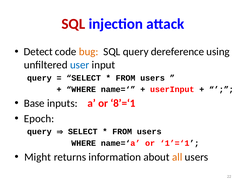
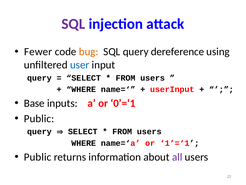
SQL colour: red -> purple (73, 24)
Detect: Detect -> Fewer (38, 52)
8’=‘1: 8’=‘1 -> 0’=‘1 (123, 103)
Epoch: Epoch -> Public (39, 118)
Might: Might -> Public (38, 157)
all colour: orange -> purple (177, 157)
